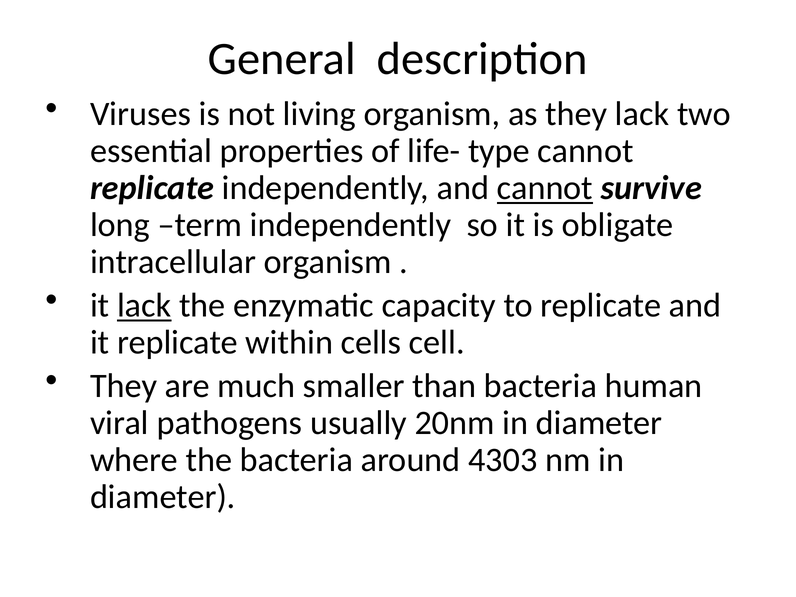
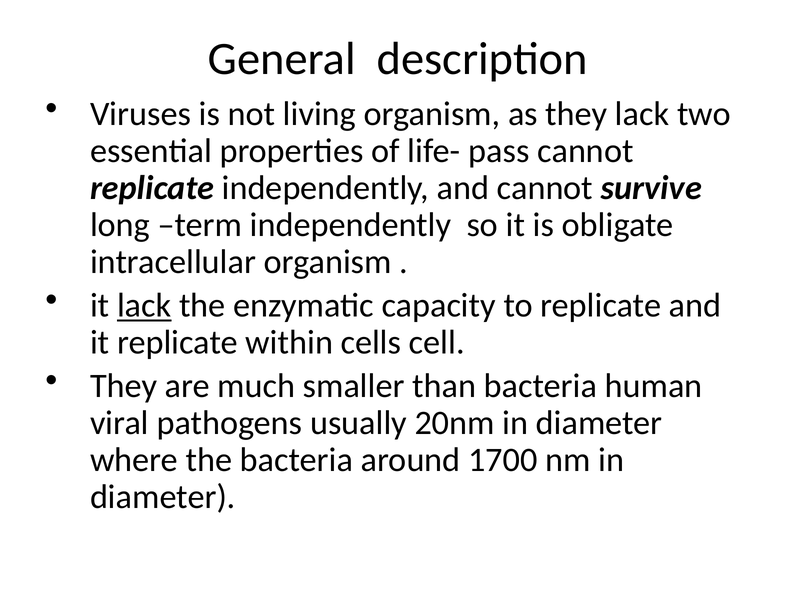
type: type -> pass (499, 151)
cannot underline: present -> none (545, 188)
4303: 4303 -> 1700 (503, 460)
